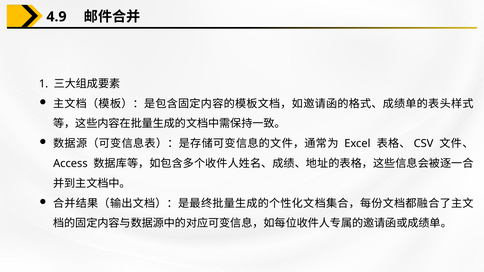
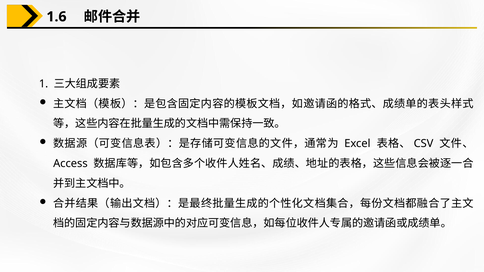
4.9: 4.9 -> 1.6 (56, 17)
